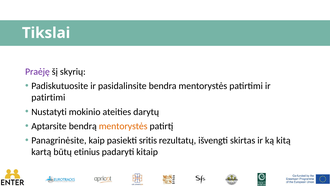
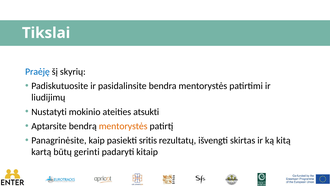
Praėję colour: purple -> blue (37, 72)
patirtimi: patirtimi -> liudijimų (48, 97)
darytų: darytų -> atsukti (146, 112)
etinius: etinius -> gerinti (87, 152)
